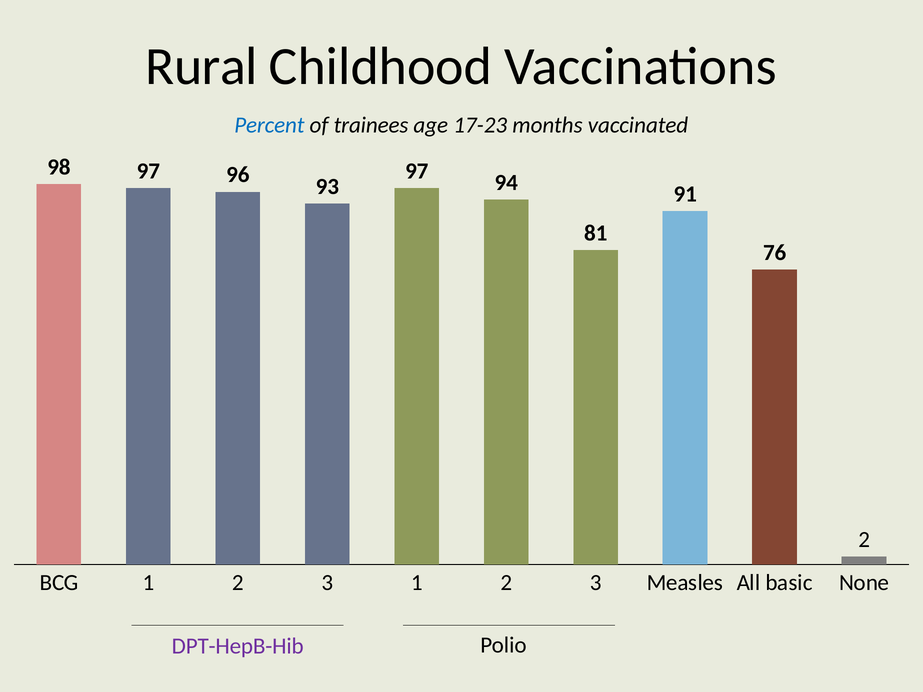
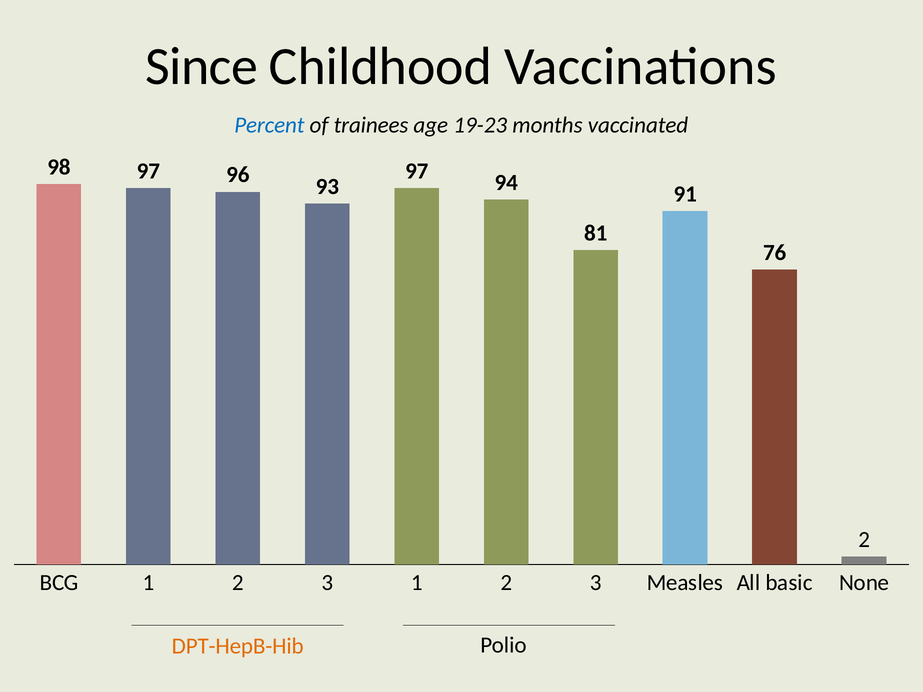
Rural: Rural -> Since (202, 67)
17-23: 17-23 -> 19-23 (480, 125)
DPT-HepB-Hib colour: purple -> orange (238, 646)
